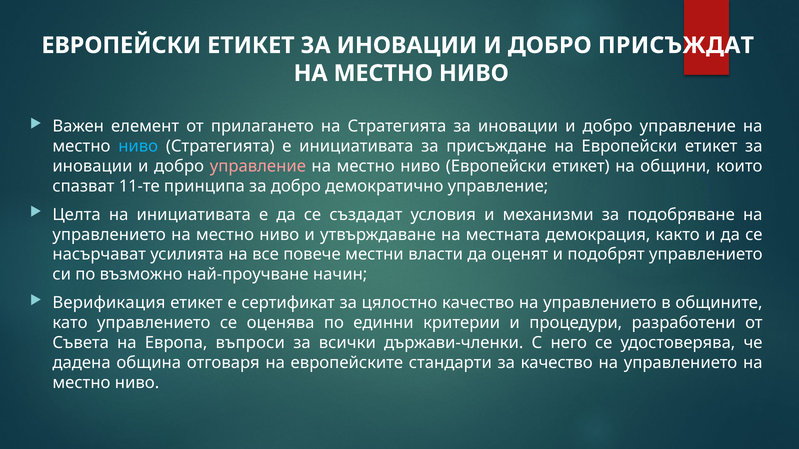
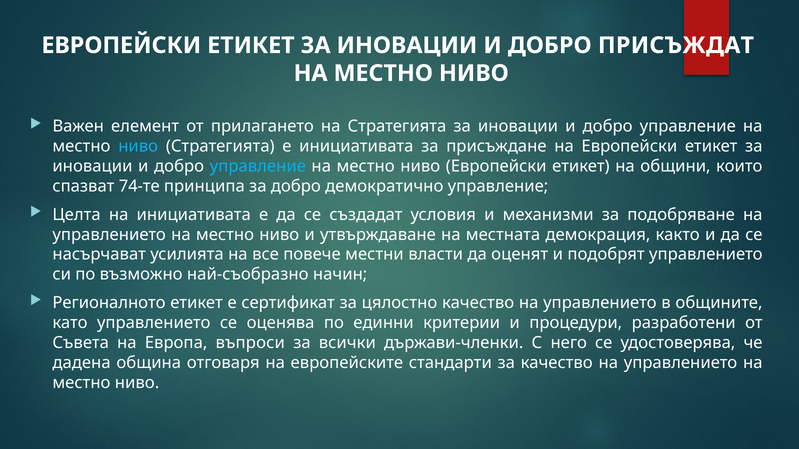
управление colour: pink -> light blue (258, 166)
11-те: 11-те -> 74-те (139, 186)
най-проучване: най-проучване -> най-съобразно (248, 275)
Верификация: Верификация -> Регионалното (109, 303)
